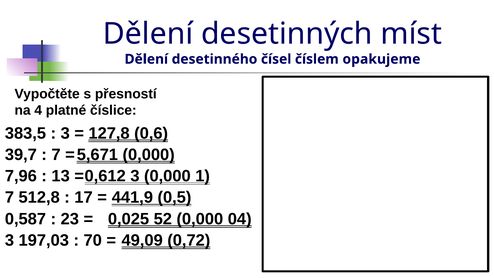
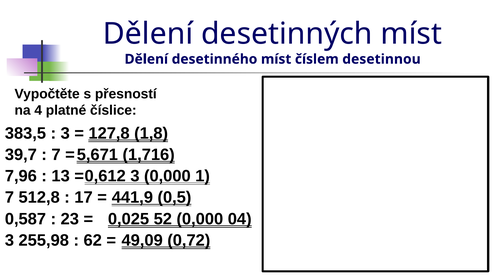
desetinného čísel: čísel -> míst (276, 59)
opakujeme: opakujeme -> desetinnou (381, 59)
0,6: 0,6 -> 1,8 (151, 133)
5,671 0,000: 0,000 -> 1,716 (149, 155)
197,03: 197,03 -> 255,98 (44, 240)
70: 70 -> 62 (93, 240)
